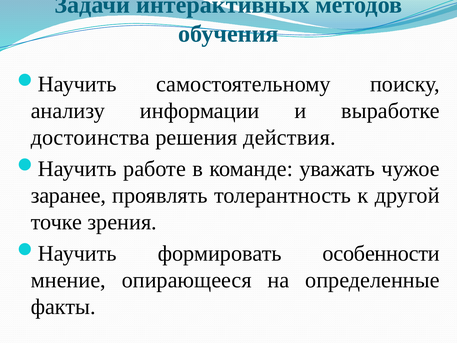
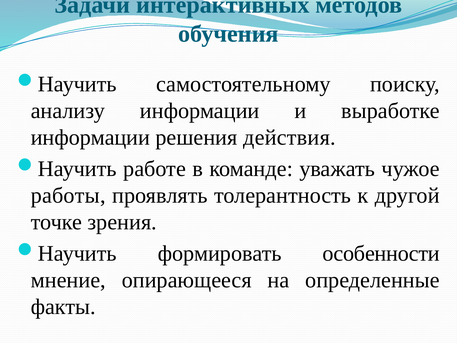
достоинства: достоинства -> информации (90, 137)
заранее: заранее -> работы (68, 195)
